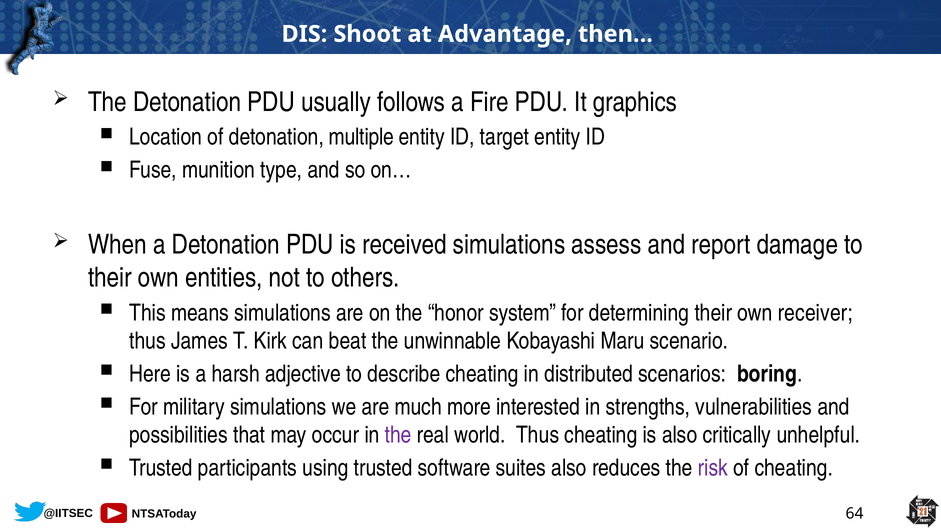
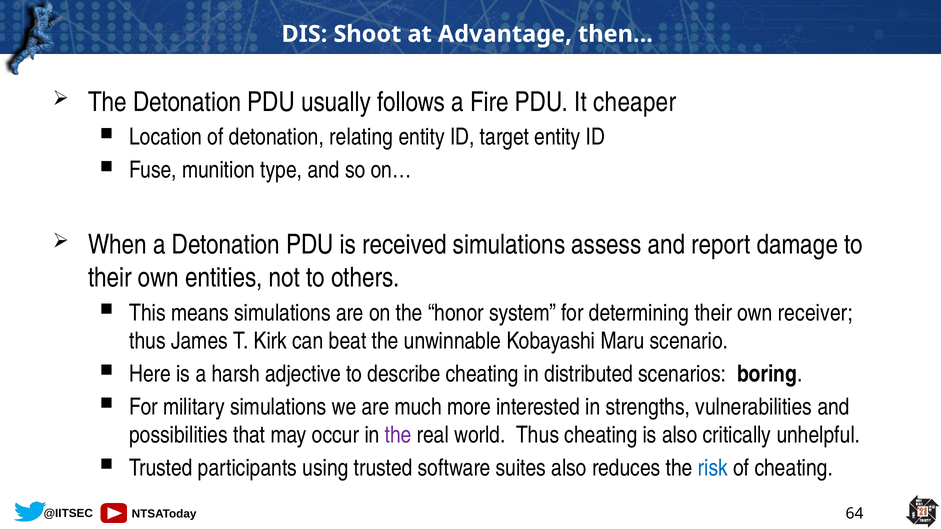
graphics: graphics -> cheaper (635, 102)
multiple: multiple -> relating (361, 137)
risk colour: purple -> blue (713, 468)
